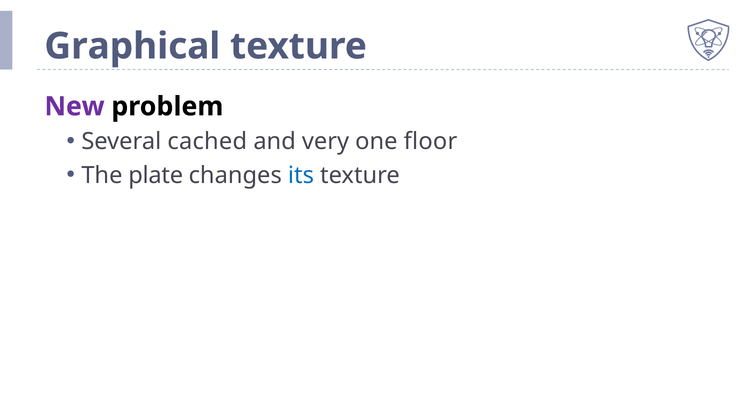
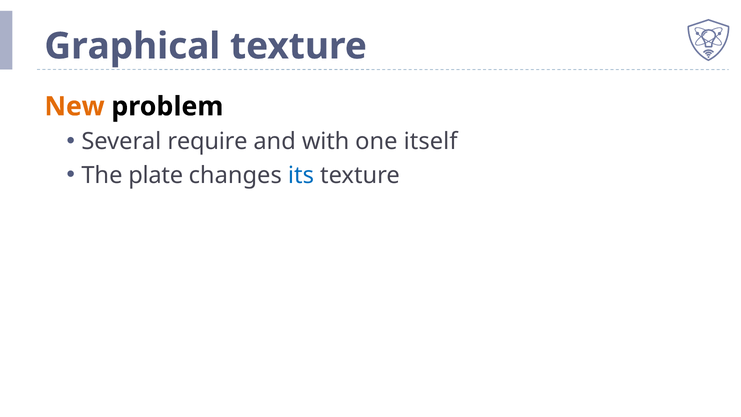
New colour: purple -> orange (74, 106)
cached: cached -> require (207, 142)
very: very -> with (326, 142)
floor: floor -> itself (431, 142)
